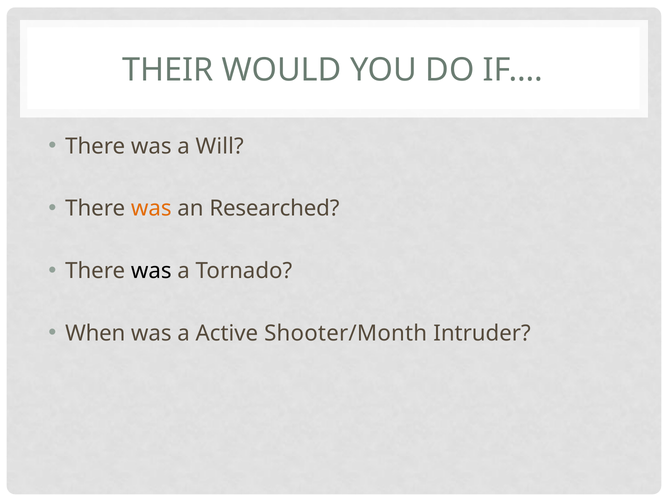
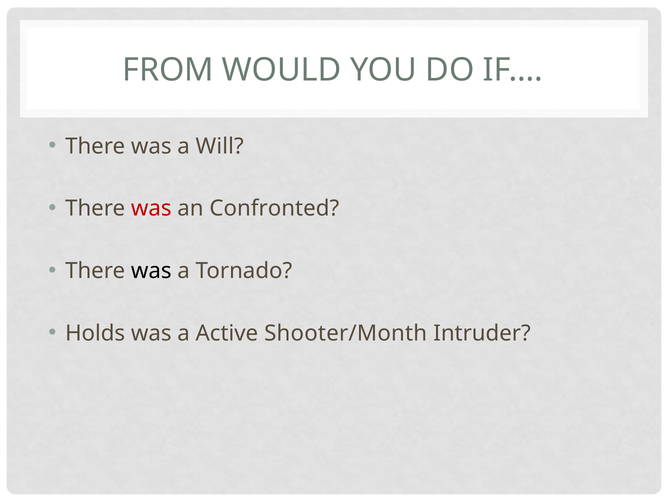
THEIR: THEIR -> FROM (168, 70)
was colour: orange -> red (151, 209)
Researched: Researched -> Confronted (274, 209)
When: When -> Holds (95, 333)
